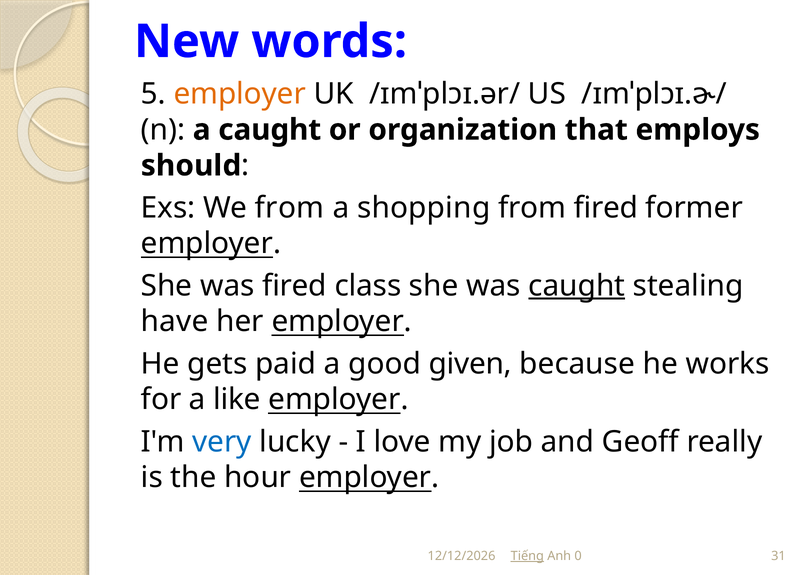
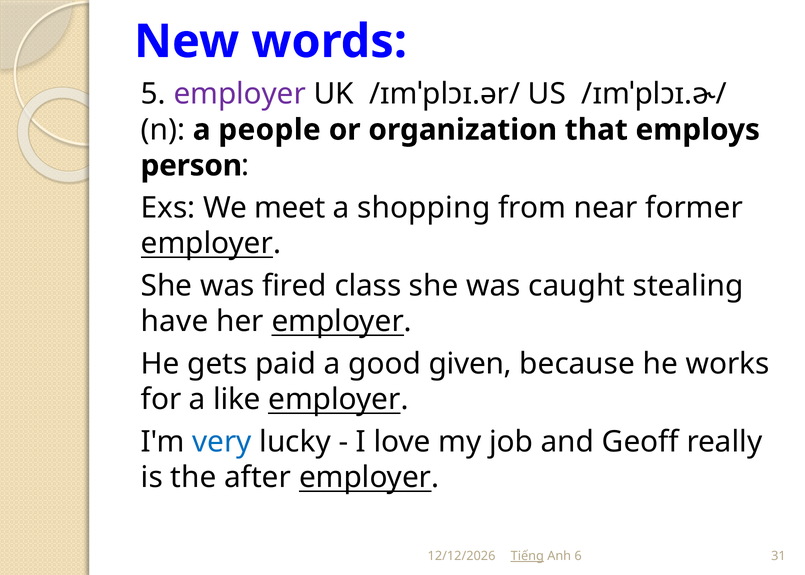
employer colour: orange -> purple (240, 94)
a caught: caught -> people (269, 130)
should: should -> person (191, 166)
We from: from -> meet (290, 208)
from fired: fired -> near (606, 208)
caught underline: present -> none (577, 286)
hour: hour -> after (258, 478)
0: 0 -> 6 (578, 556)
